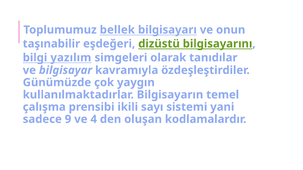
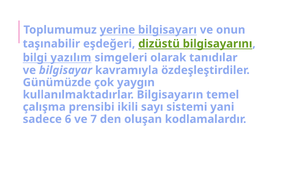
bellek: bellek -> yerine (117, 30)
9: 9 -> 6 (68, 119)
4: 4 -> 7 (94, 119)
